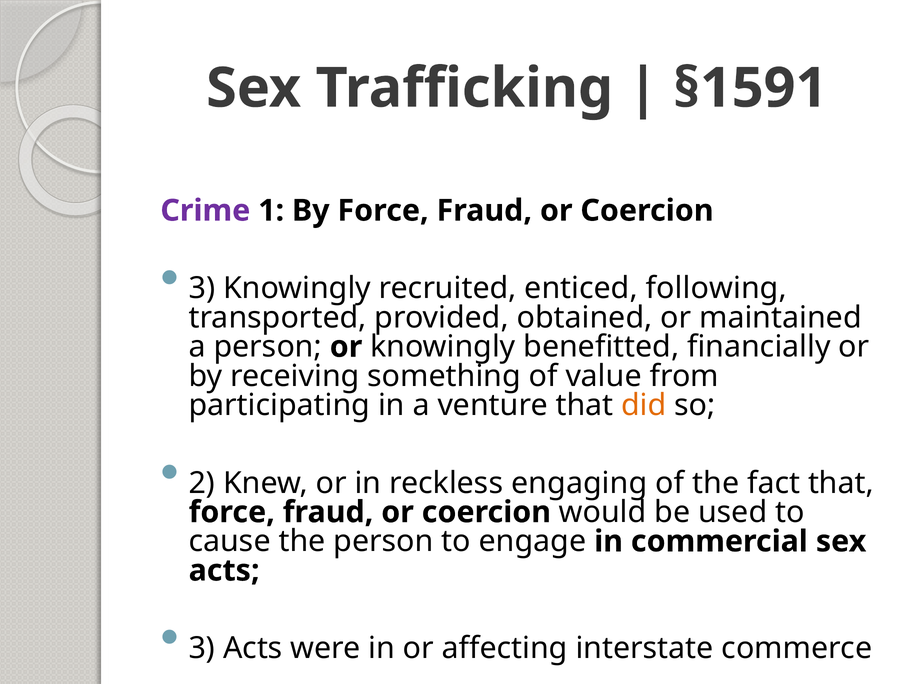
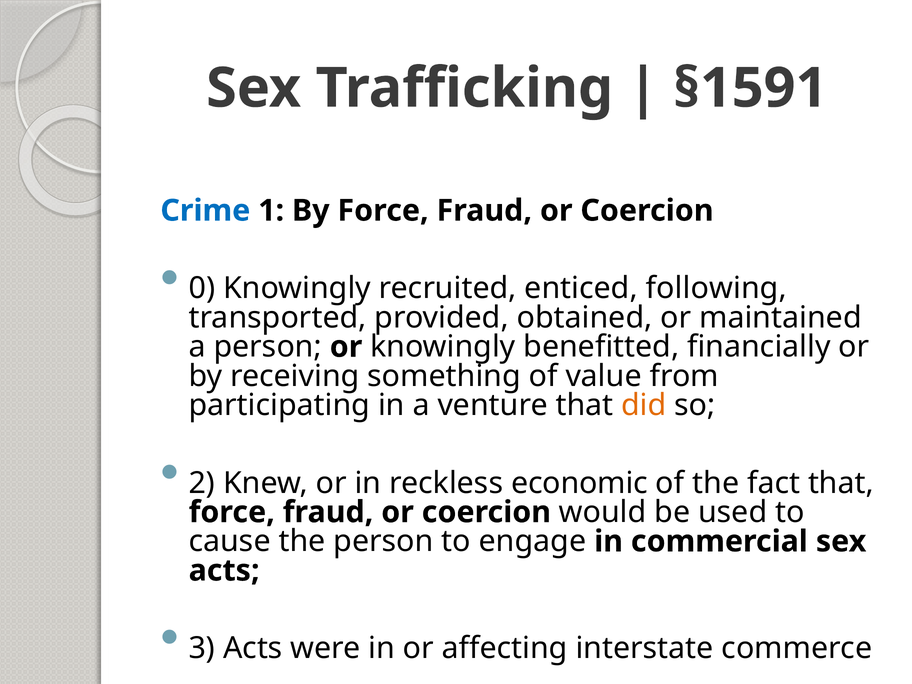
Crime colour: purple -> blue (205, 211)
3: 3 -> 0 (202, 288)
engaging: engaging -> economic (579, 483)
